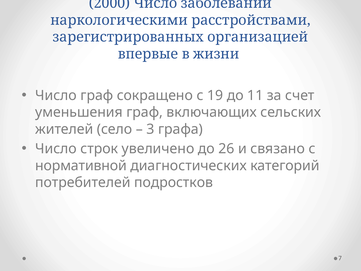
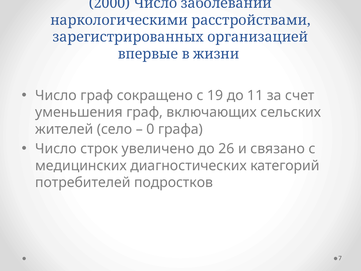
3: 3 -> 0 (150, 129)
нормативной: нормативной -> медицинских (81, 165)
